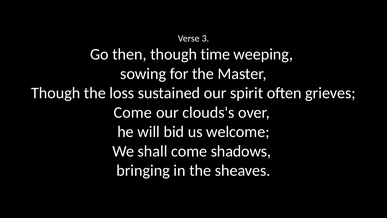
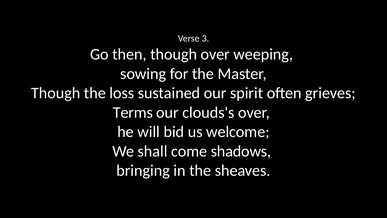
though time: time -> over (215, 54)
Come: Come -> Terms (133, 112)
